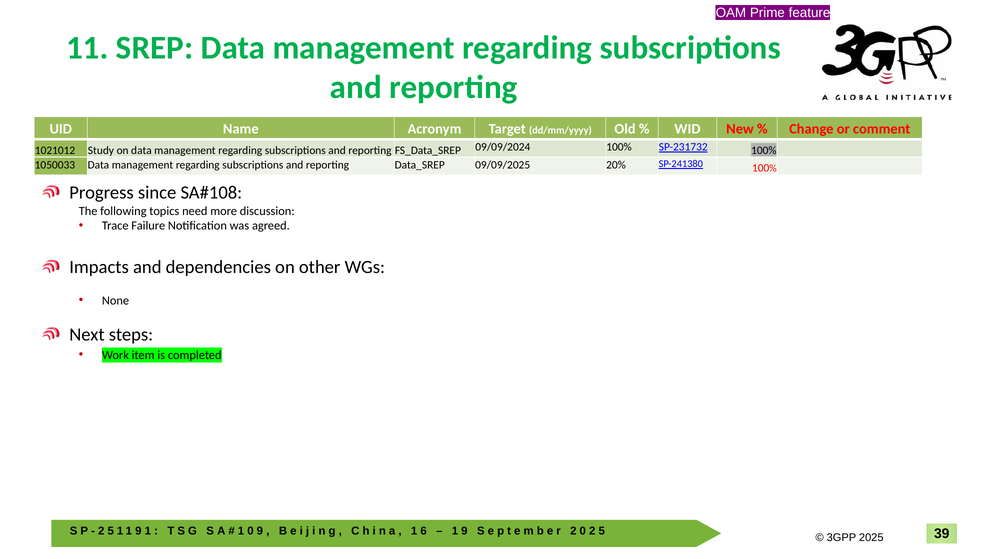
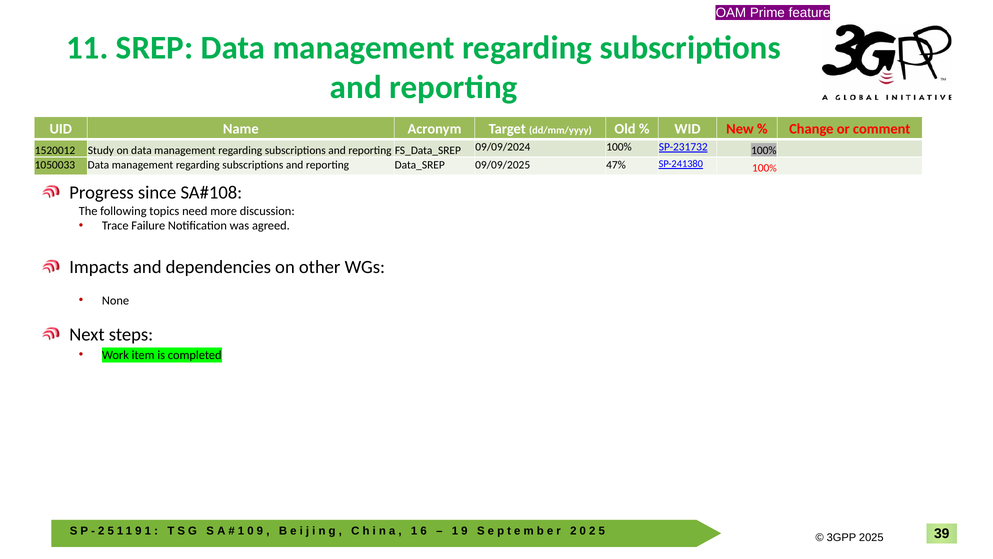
1021012: 1021012 -> 1520012 (55, 150)
20%: 20% -> 47% (616, 165)
